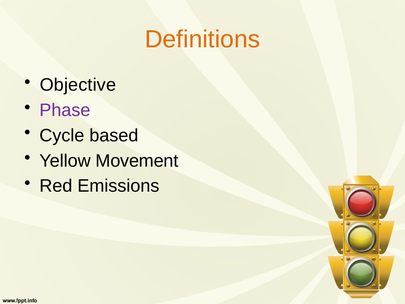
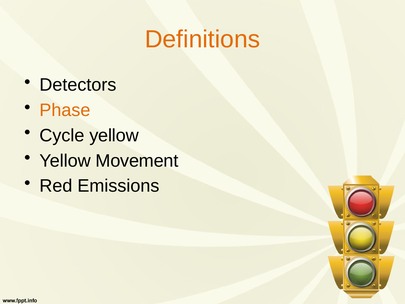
Objective: Objective -> Detectors (78, 85)
Phase colour: purple -> orange (65, 110)
Cycle based: based -> yellow (114, 135)
